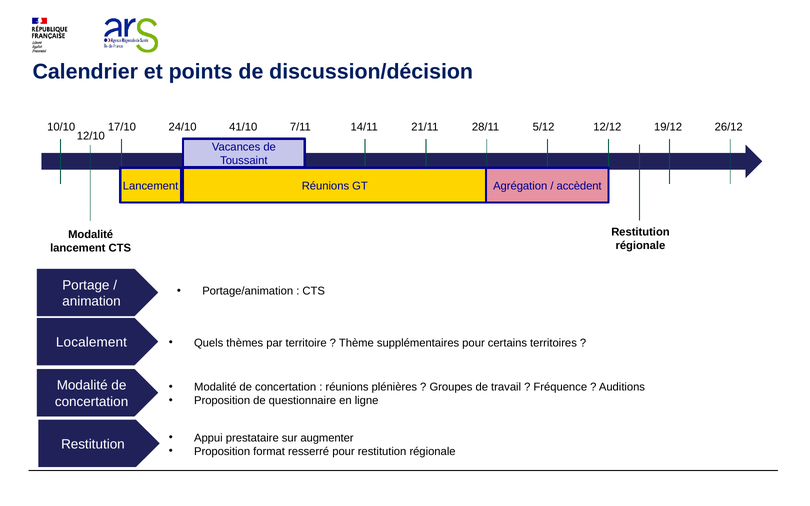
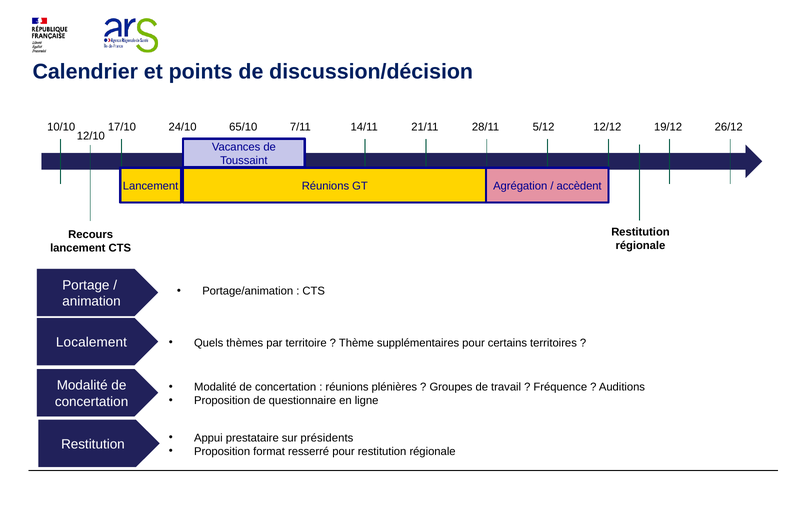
41/10: 41/10 -> 65/10 (243, 127)
Modalité: Modalité -> Recours (91, 235)
augmenter: augmenter -> présidents (327, 438)
